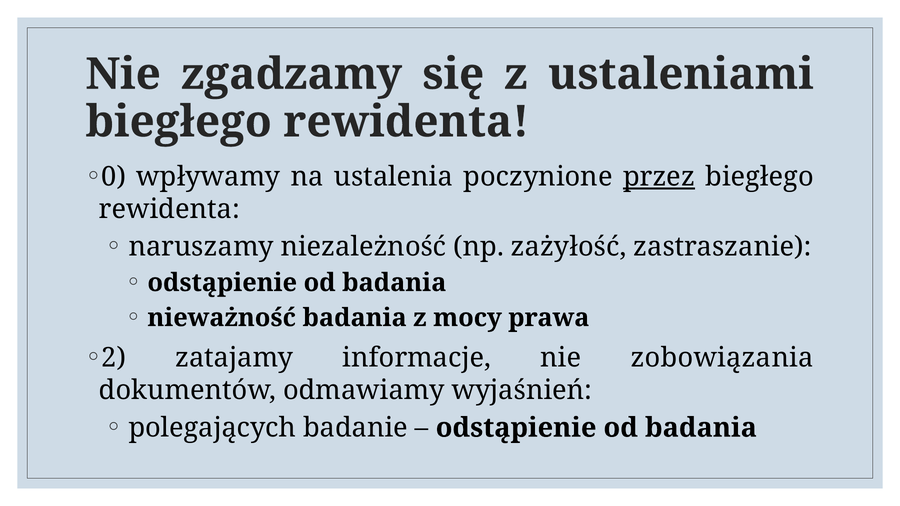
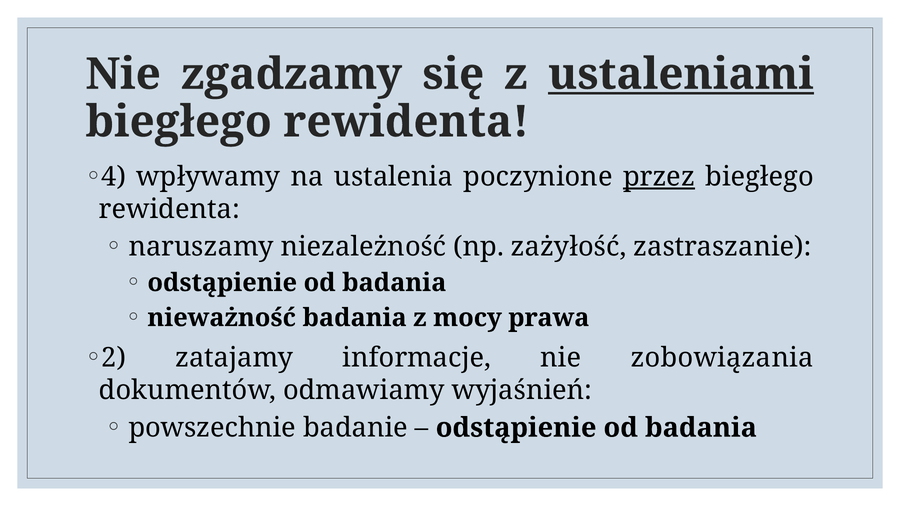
ustaleniami underline: none -> present (681, 74)
0: 0 -> 4 (114, 177)
polegających: polegających -> powszechnie (212, 428)
